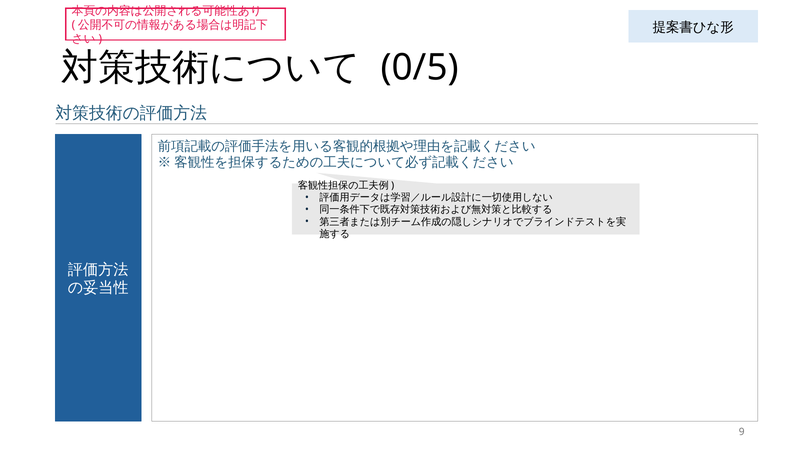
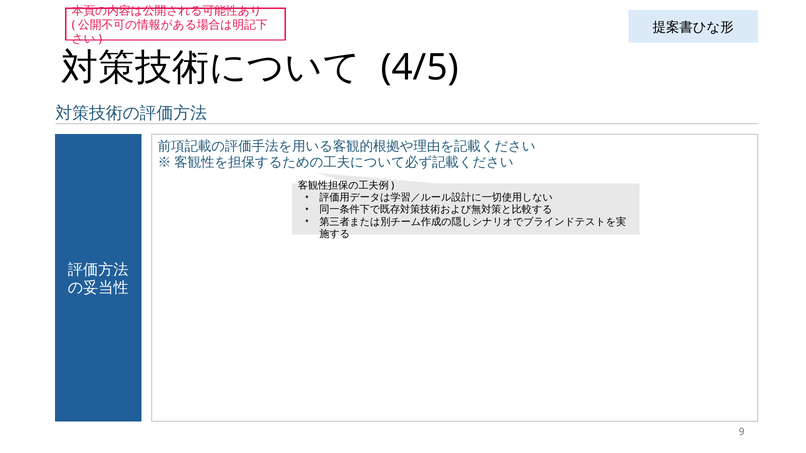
0/5: 0/5 -> 4/5 (420, 68)
